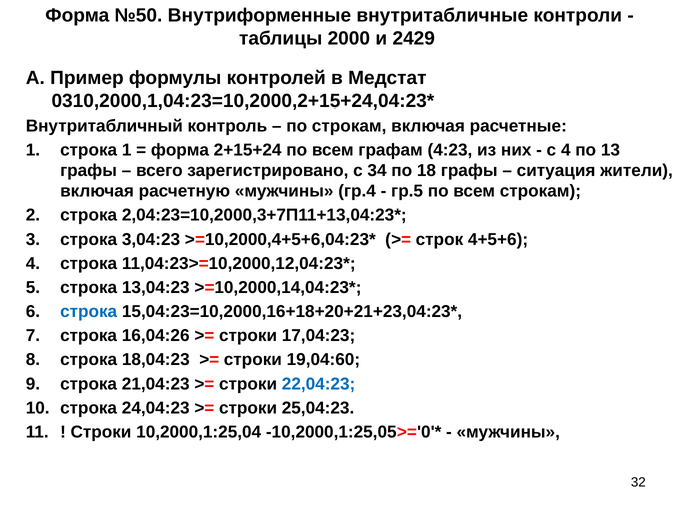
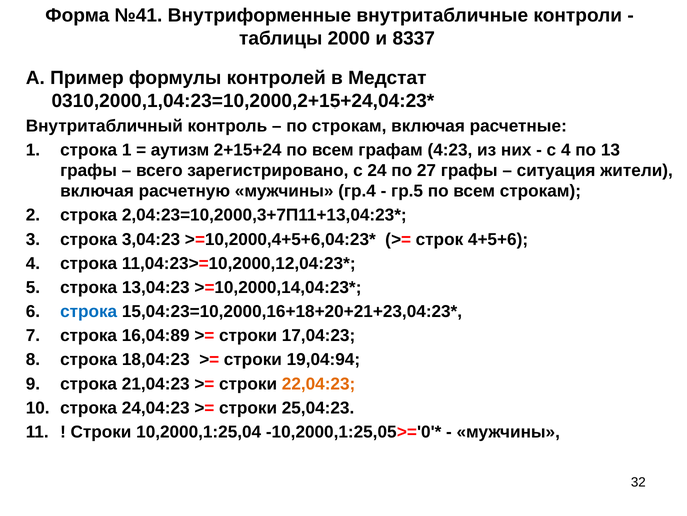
№50: №50 -> №41 (138, 15)
2429: 2429 -> 8337 (414, 38)
форма: форма -> аутизм (180, 150)
34: 34 -> 24 (377, 170)
18: 18 -> 27 (427, 170)
16,04:26: 16,04:26 -> 16,04:89 (156, 335)
19,04:60: 19,04:60 -> 19,04:94 (323, 359)
22,04:23 colour: blue -> orange (319, 383)
